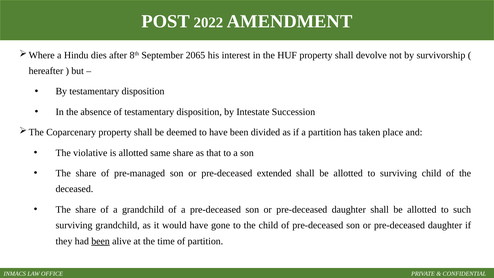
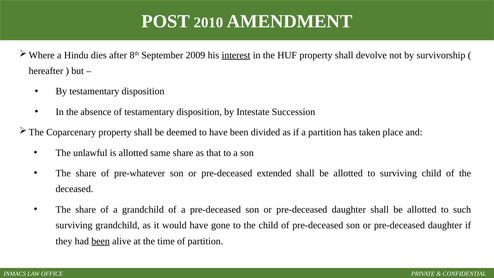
2022: 2022 -> 2010 (208, 23)
2065: 2065 -> 2009 (195, 55)
interest underline: none -> present (236, 55)
violative: violative -> unlawful (90, 153)
pre-managed: pre-managed -> pre-whatever (140, 173)
